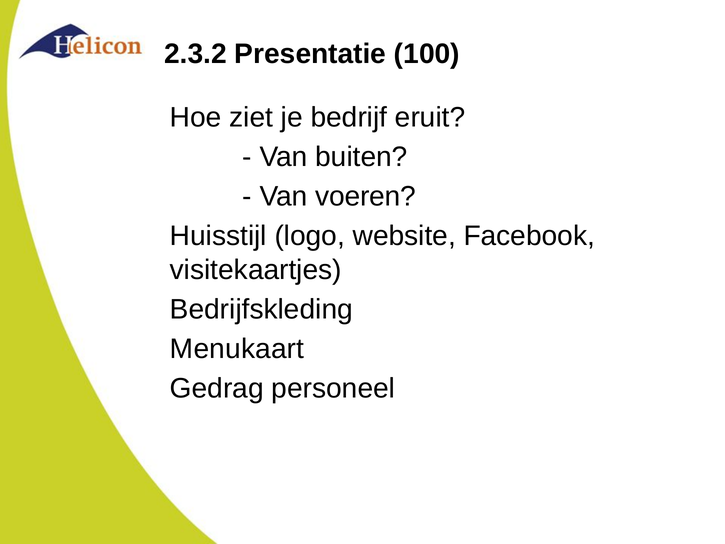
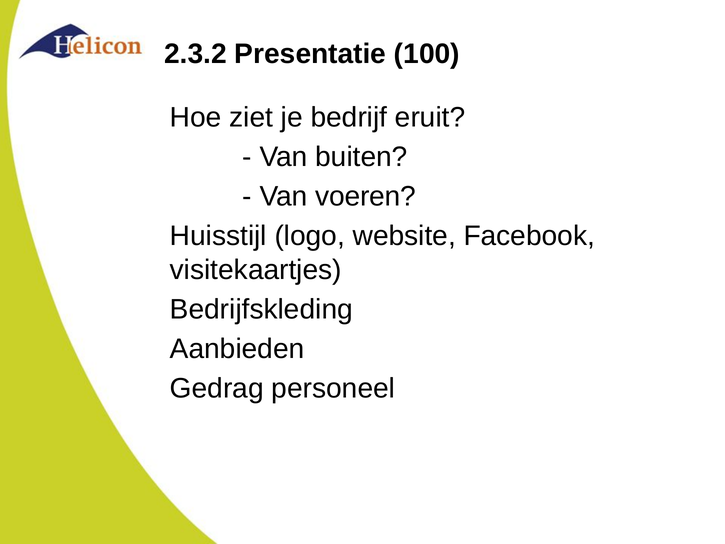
Menukaart: Menukaart -> Aanbieden (237, 349)
